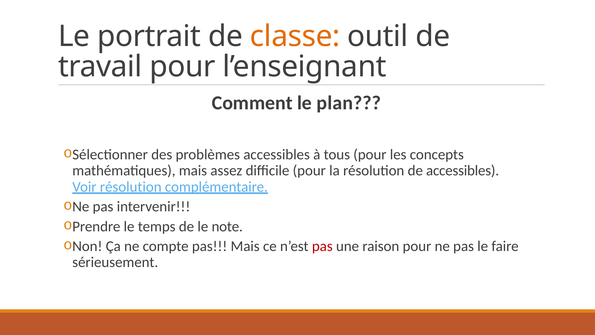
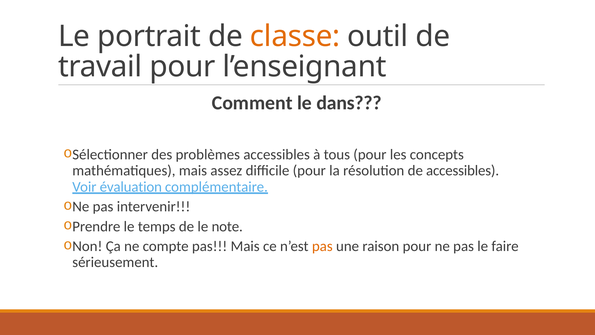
plan: plan -> dans (349, 103)
Voir résolution: résolution -> évaluation (131, 187)
pas colour: red -> orange (322, 246)
